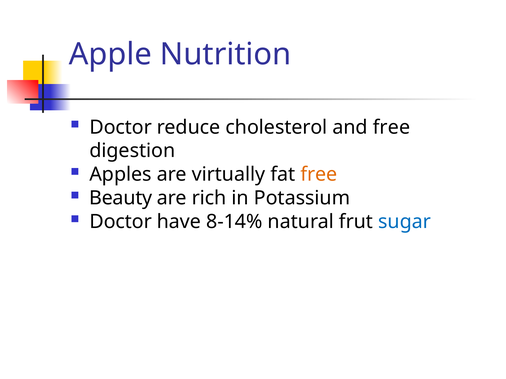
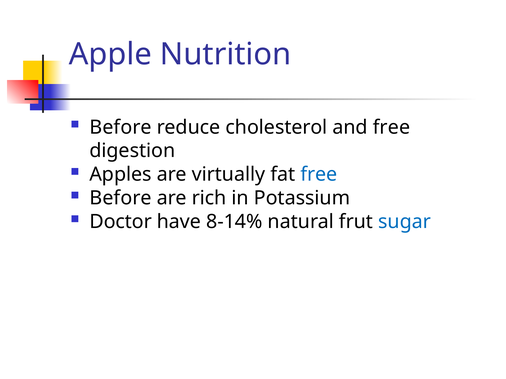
Doctor: Doctor -> Before (121, 127)
free colour: orange -> blue (319, 175)
Beauty: Beauty -> Before (121, 198)
